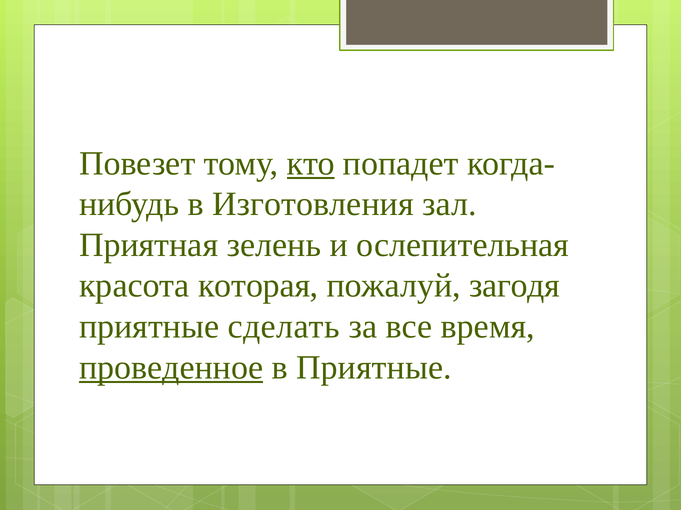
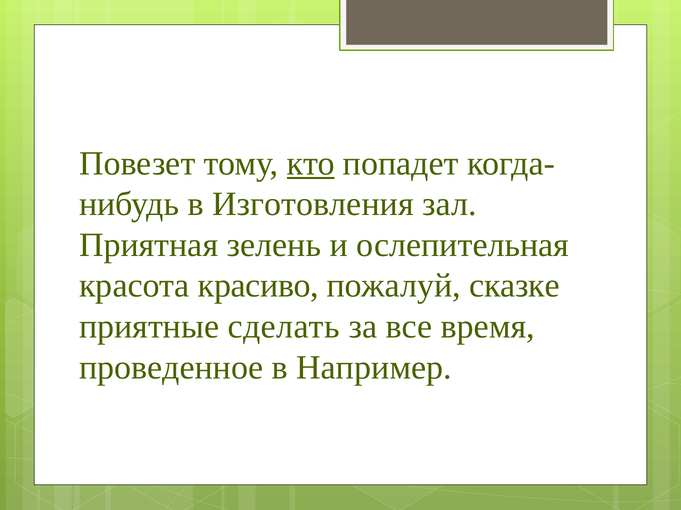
которая: которая -> красиво (258, 286)
загодя: загодя -> сказке (515, 286)
проведенное underline: present -> none (171, 368)
в Приятные: Приятные -> Например (374, 368)
